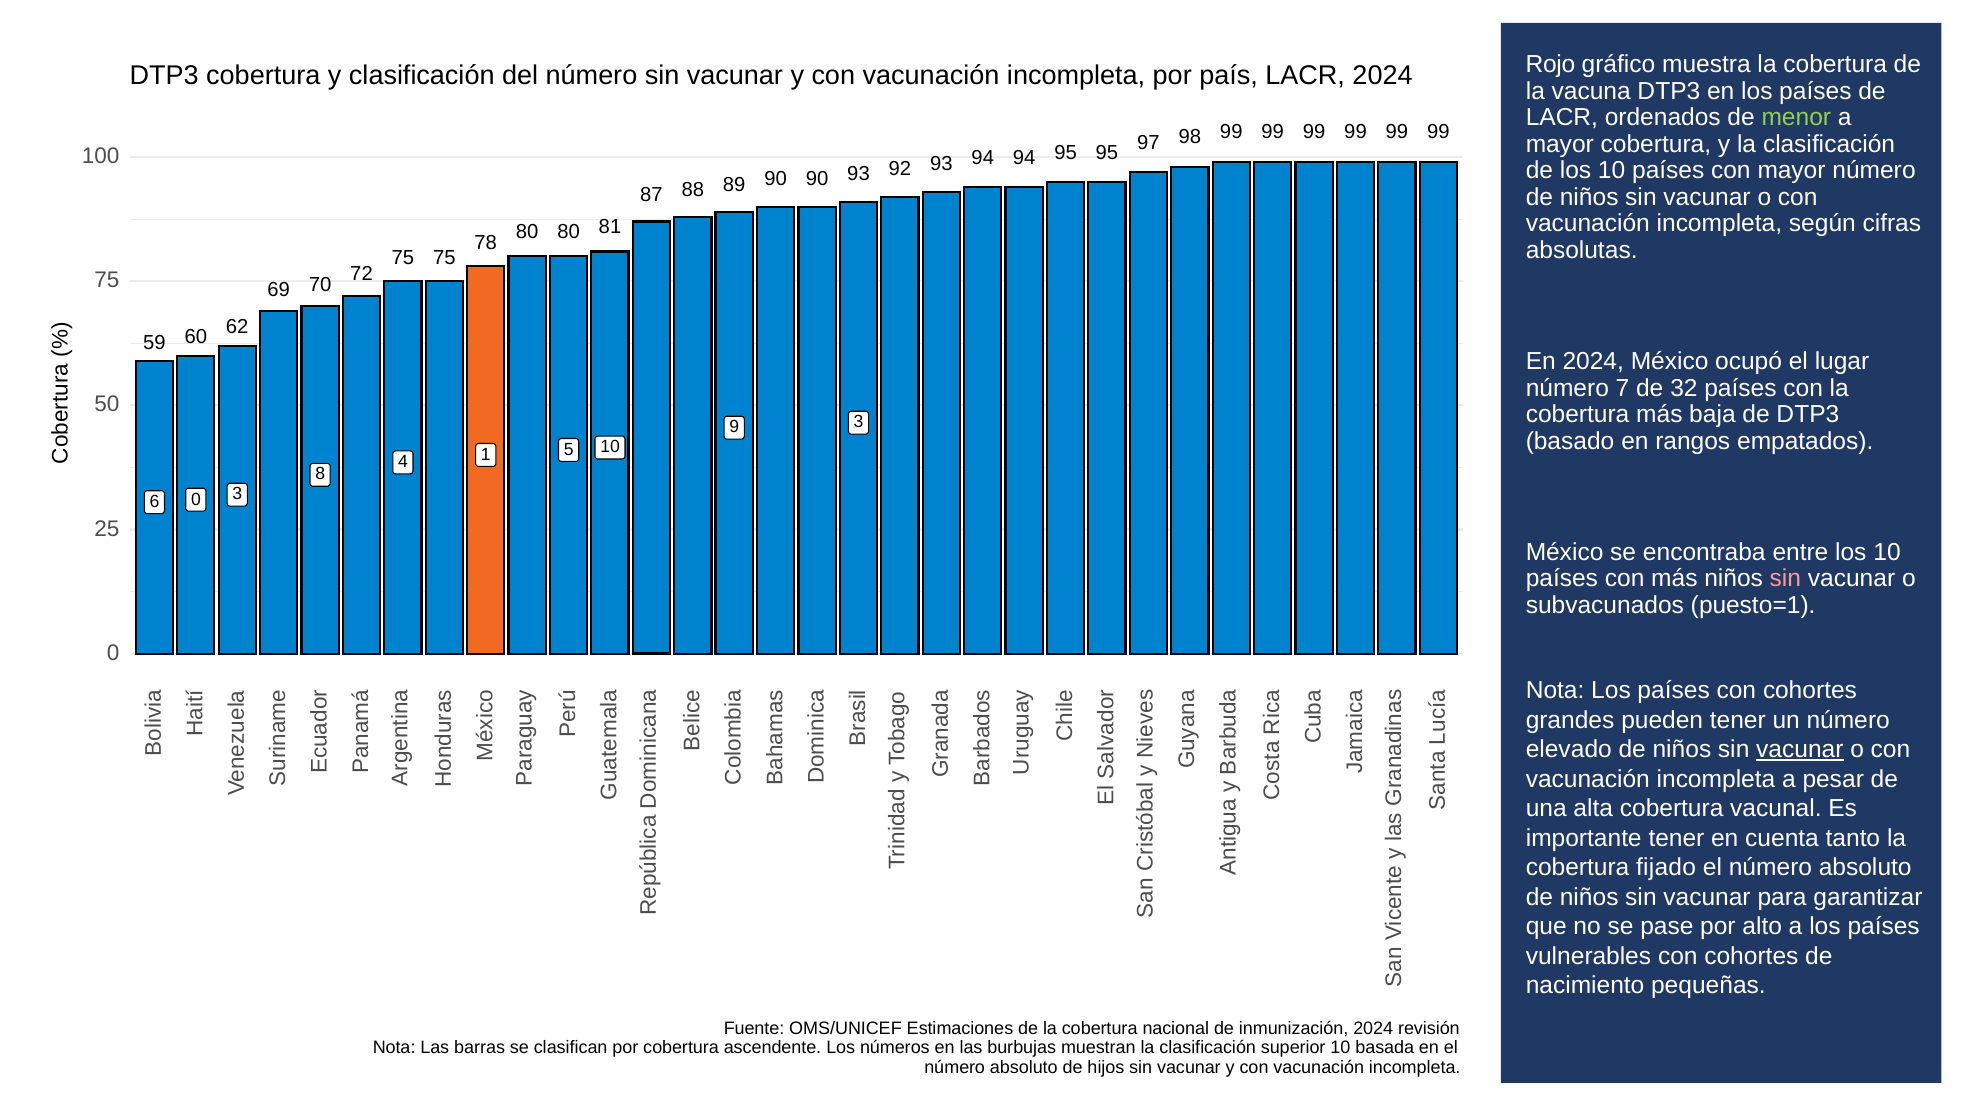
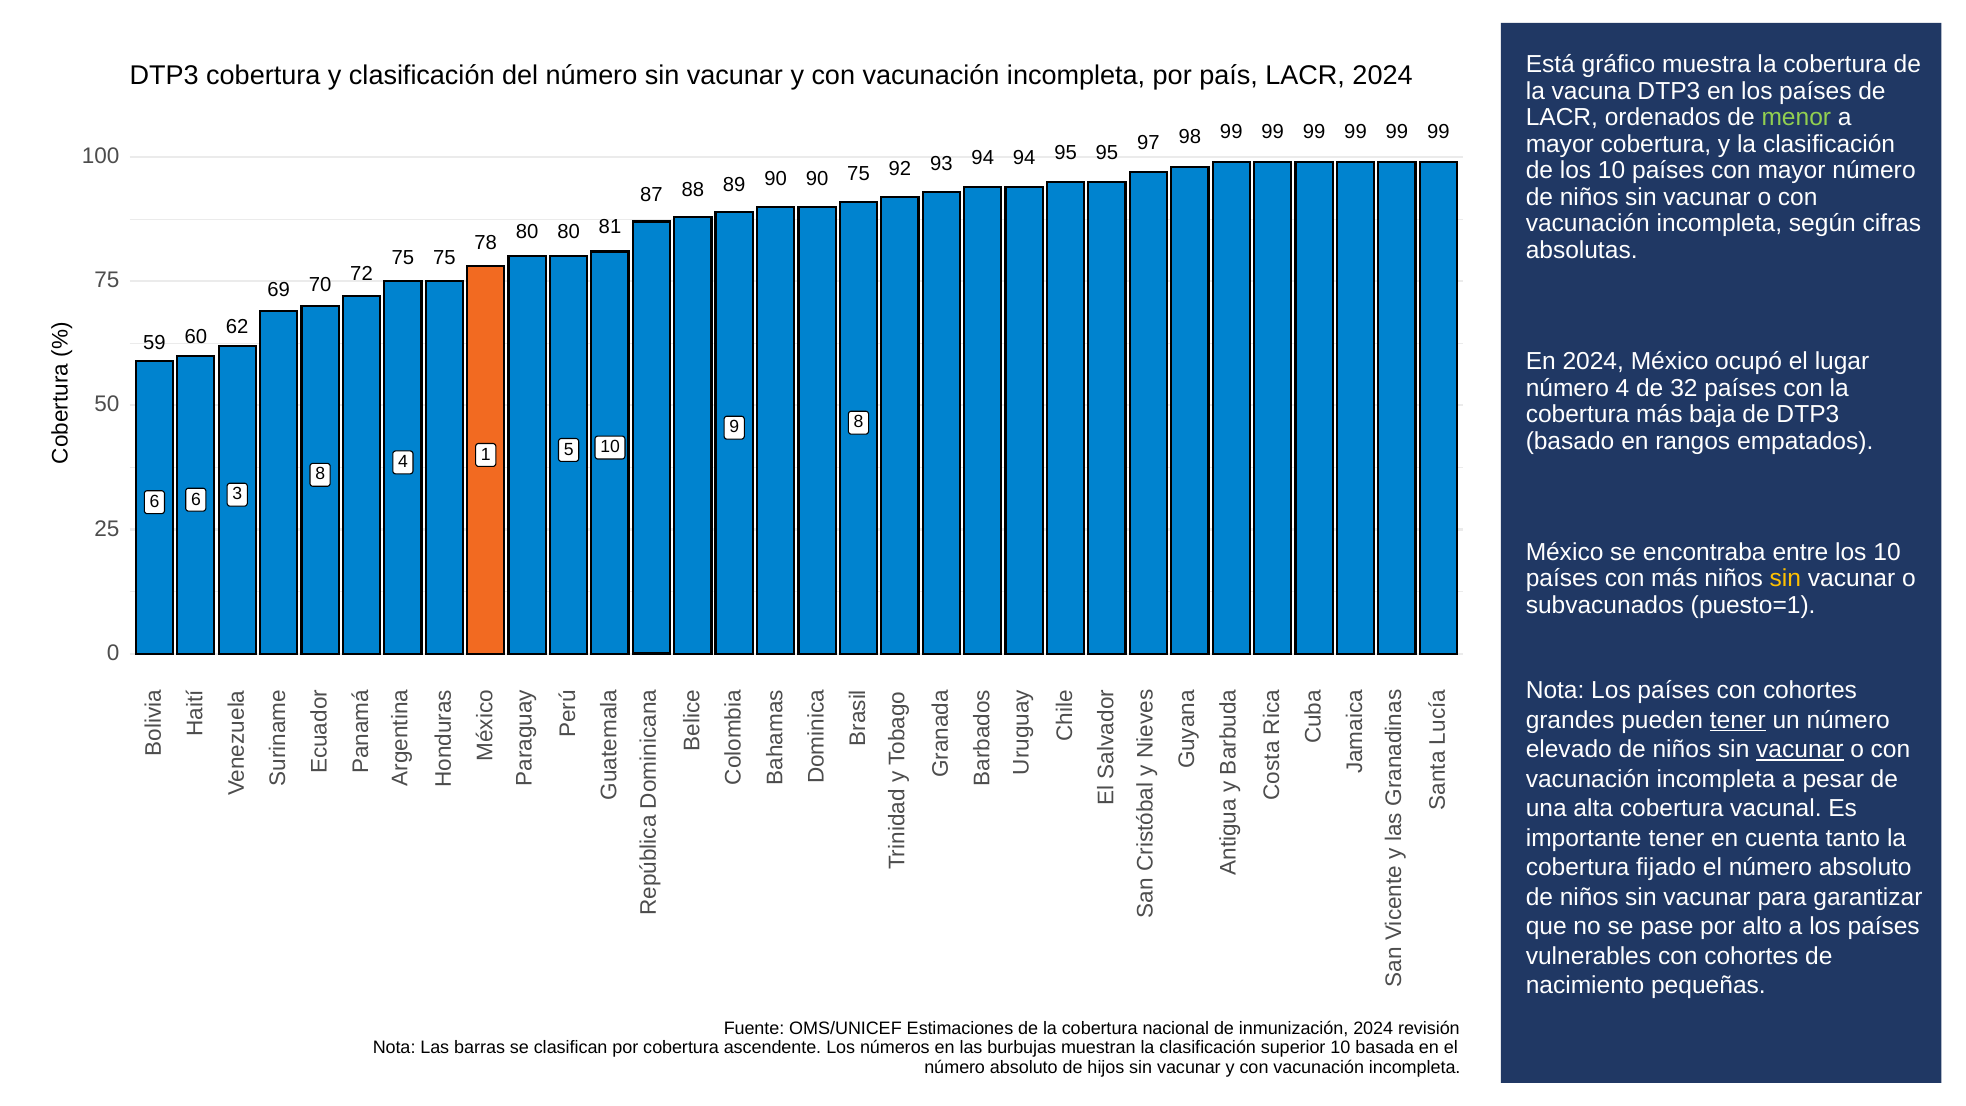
Rojo: Rojo -> Está (1550, 65)
90 93: 93 -> 75 (859, 174)
número 7: 7 -> 4 (1622, 388)
9 3: 3 -> 8 (859, 422)
6 0: 0 -> 6 (196, 499)
sin colour: pink -> yellow (1785, 579)
tener underline: none -> present (1738, 720)
